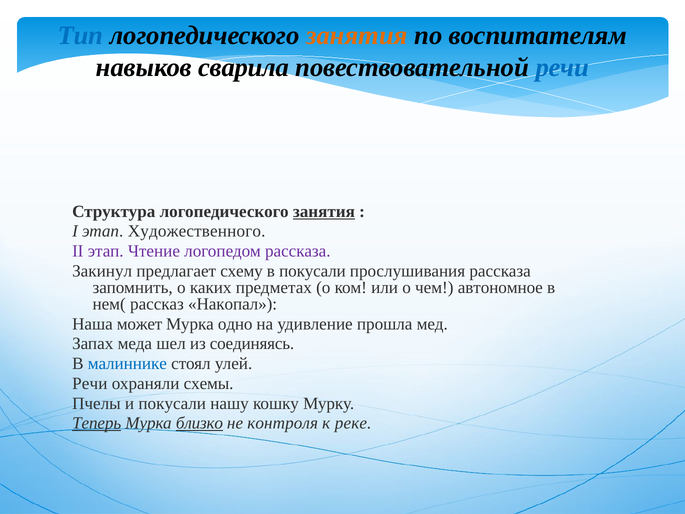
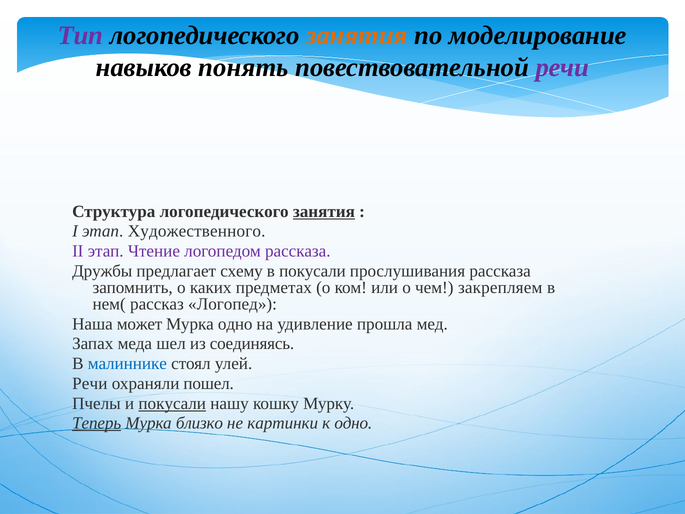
Тип colour: blue -> purple (81, 35)
воспитателям: воспитателям -> моделирование (538, 35)
сварила: сварила -> понять (243, 67)
речи colour: blue -> purple (562, 67)
Закинул: Закинул -> Дружбы (102, 271)
автономное: автономное -> закрепляем (500, 287)
Накопал: Накопал -> Логопед (233, 304)
схемы: схемы -> пошел (209, 383)
покусали underline: none -> present (172, 403)
близко underline: present -> none (199, 423)
контроля: контроля -> картинки (283, 423)
к реке: реке -> одно (353, 423)
